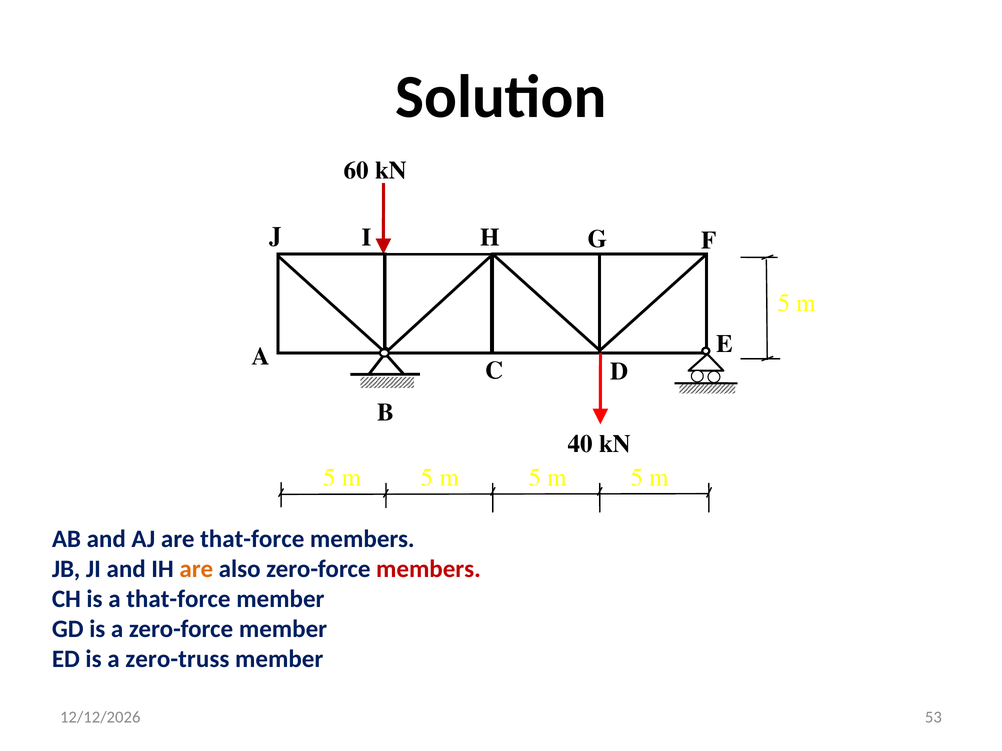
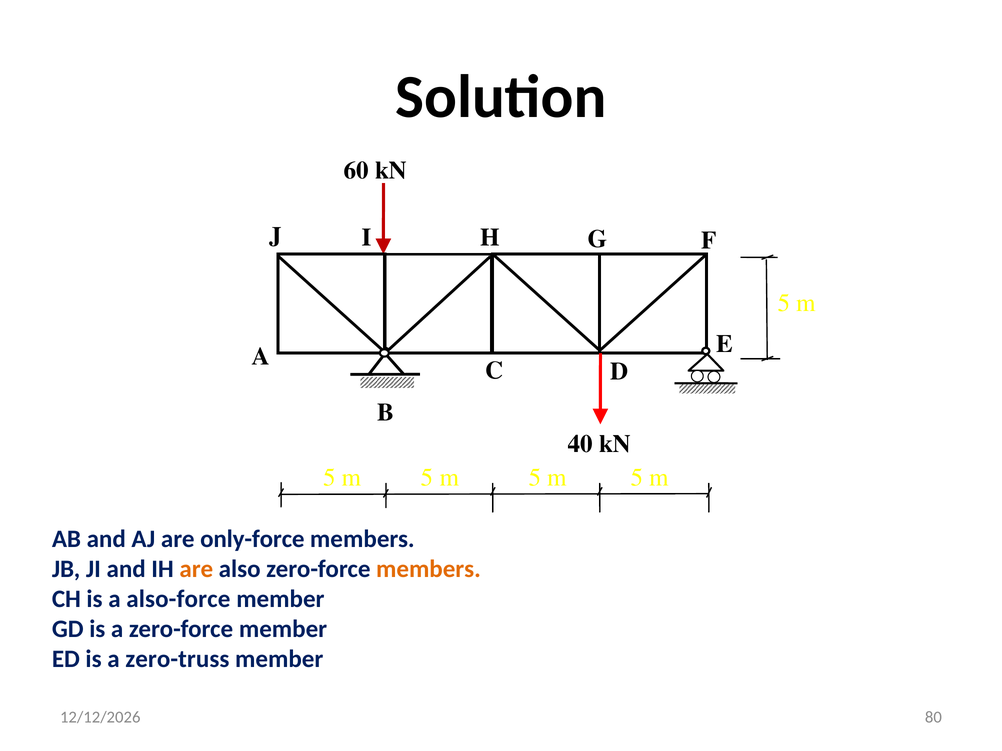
are that-force: that-force -> only-force (252, 539)
members colour: red -> orange (428, 569)
a that-force: that-force -> also-force (178, 599)
53: 53 -> 80 (933, 718)
